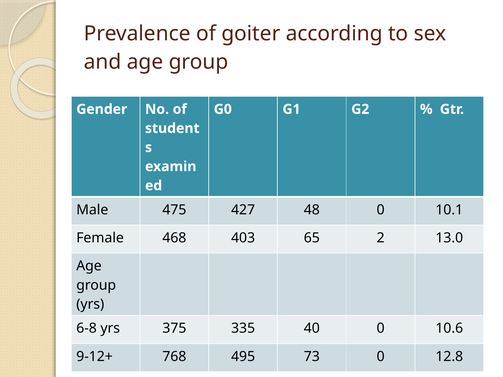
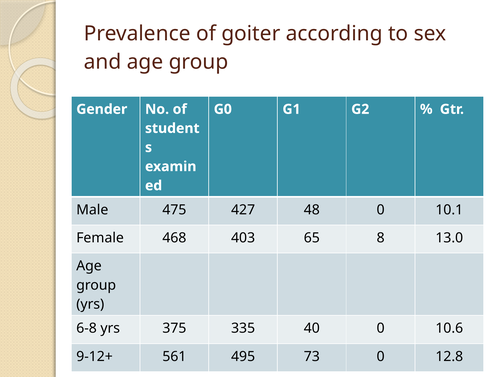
2: 2 -> 8 (381, 238)
768: 768 -> 561 (174, 357)
